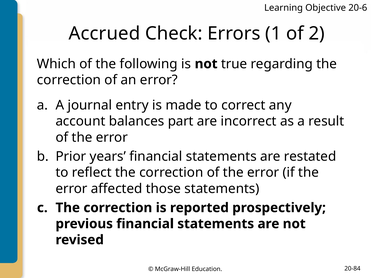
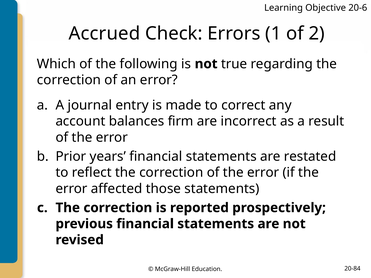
part: part -> firm (181, 121)
